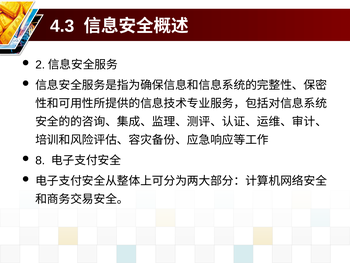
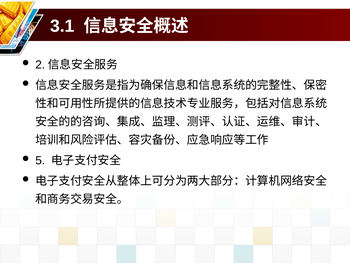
4.3: 4.3 -> 3.1 (62, 26)
8: 8 -> 5 (40, 160)
